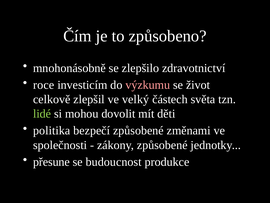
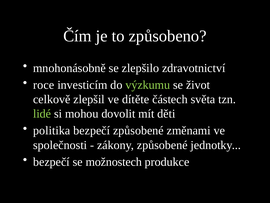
výzkumu colour: pink -> light green (148, 85)
velký: velký -> dítěte (136, 99)
přesune: přesune -> bezpečí (51, 162)
budoucnost: budoucnost -> možnostech (114, 162)
